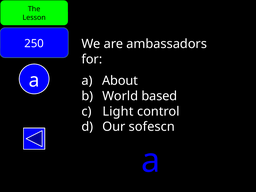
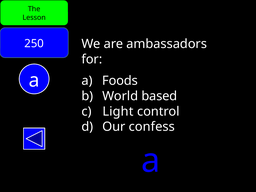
About: About -> Foods (120, 81)
sofescn: sofescn -> confess (152, 127)
